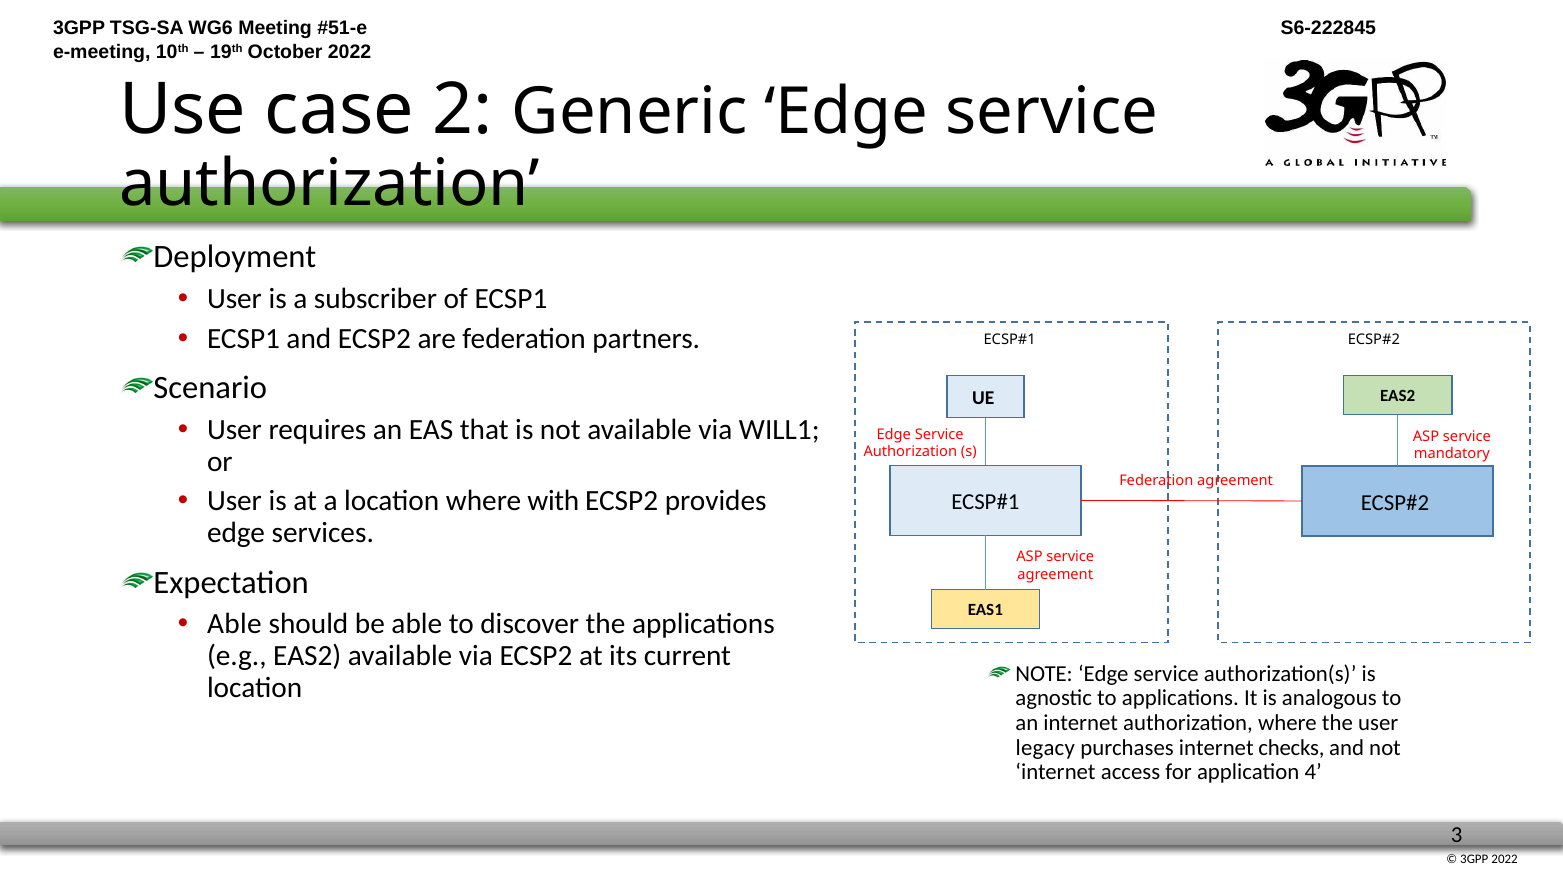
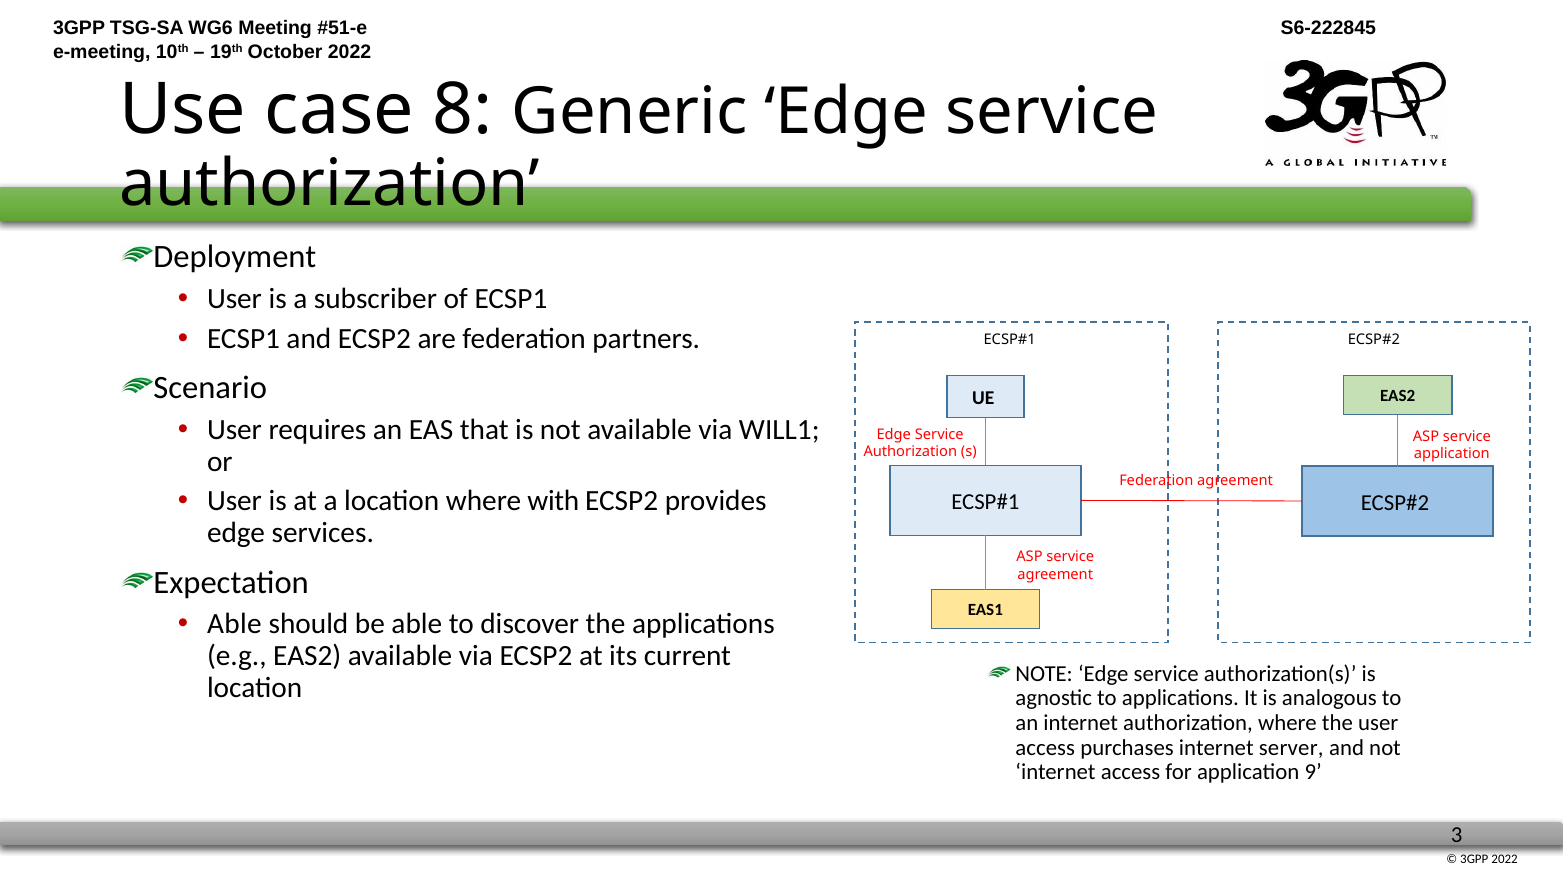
2: 2 -> 8 (463, 110)
mandatory: mandatory -> application (1452, 454)
legacy: legacy -> access (1045, 748)
checks: checks -> server (1291, 748)
4: 4 -> 9 (1313, 772)
